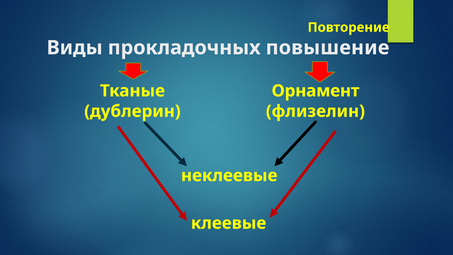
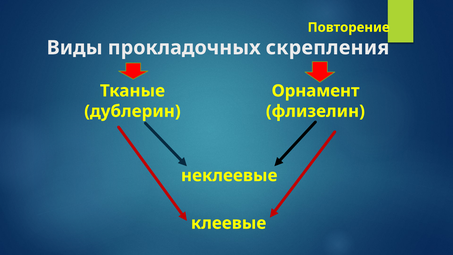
повышение: повышение -> скрепления (327, 48)
